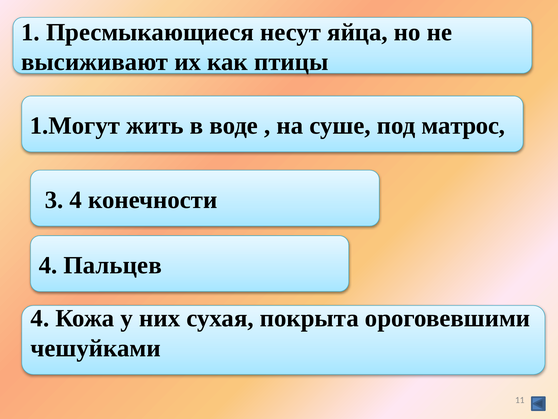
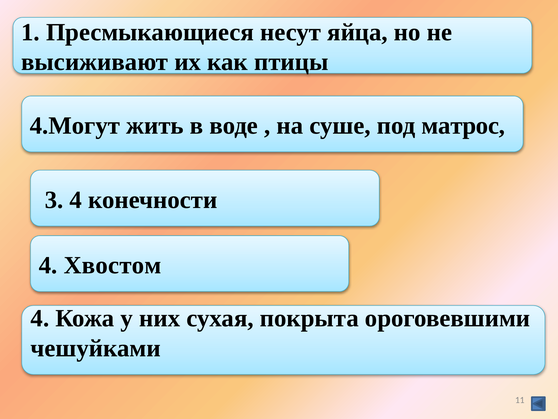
1.Могут: 1.Могут -> 4.Могут (75, 126)
Пальцев: Пальцев -> Хвостом (113, 265)
